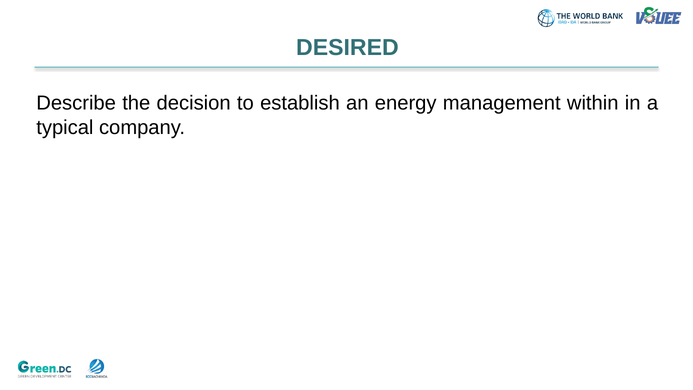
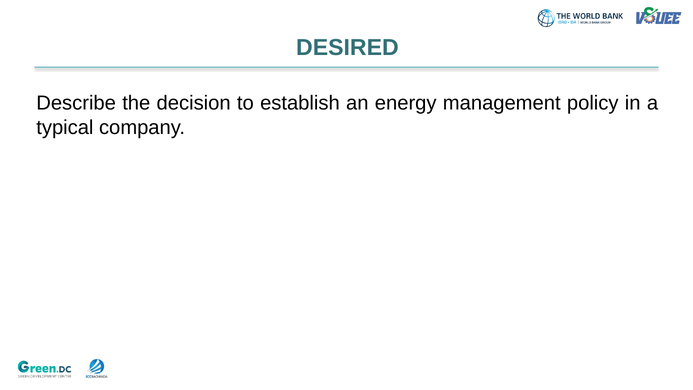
within: within -> policy (593, 103)
